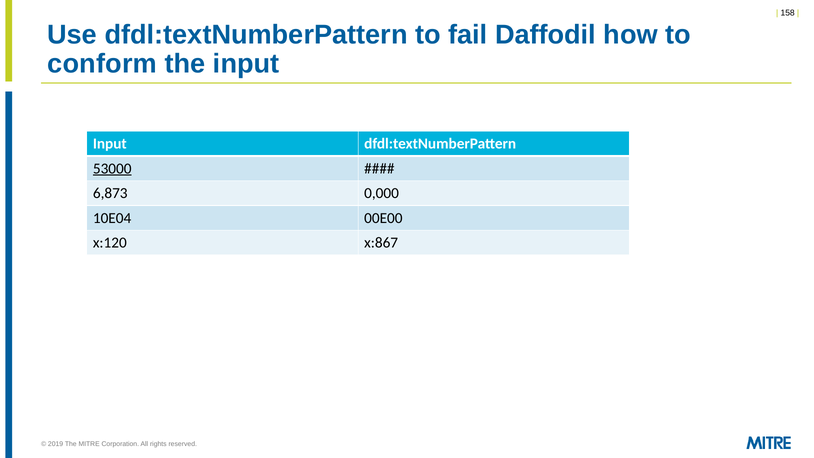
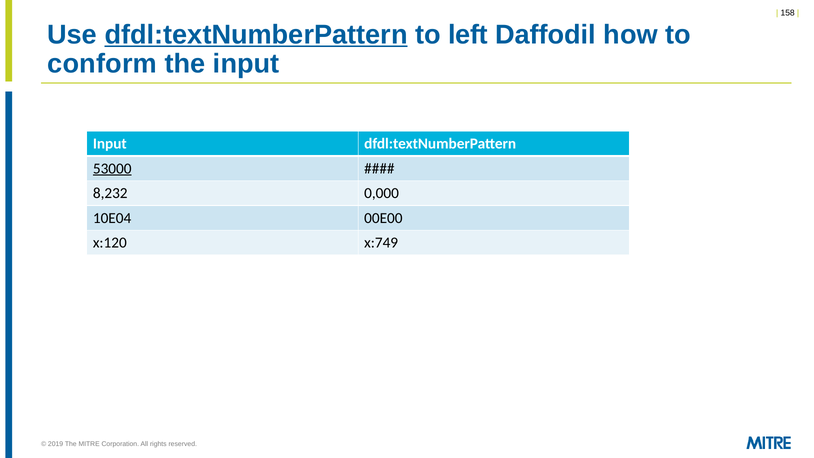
dfdl:textNumberPattern underline: none -> present (256, 35)
fail: fail -> left (468, 35)
6,873: 6,873 -> 8,232 (110, 193)
x:867: x:867 -> x:749 (381, 243)
